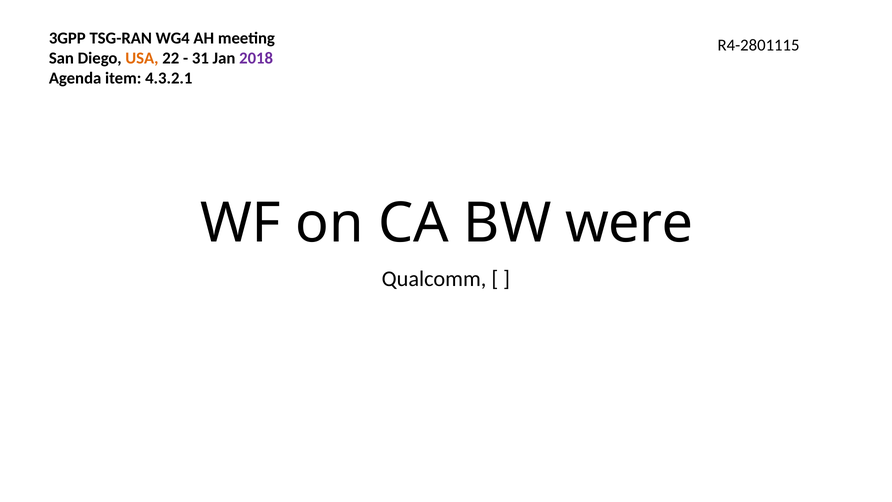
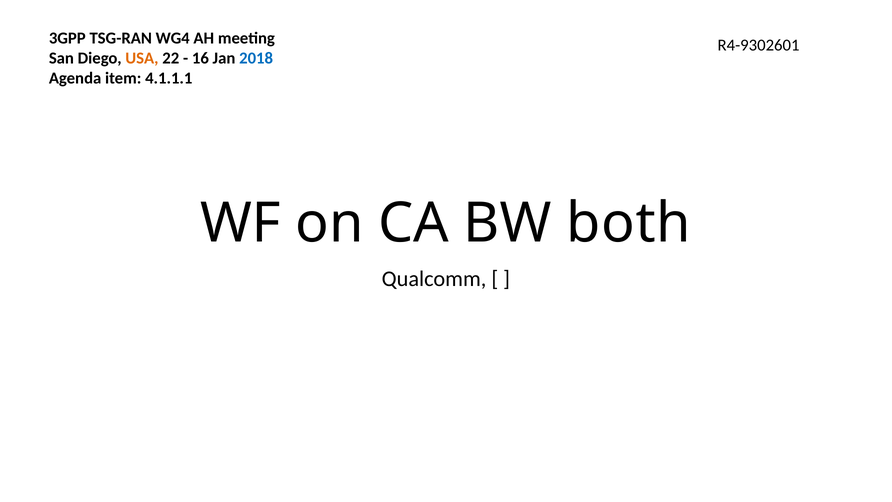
R4-2801115: R4-2801115 -> R4-9302601 (759, 45)
31: 31 -> 16 (200, 58)
2018 colour: purple -> blue (256, 58)
4.3.2.1: 4.3.2.1 -> 4.1.1.1 (169, 78)
were: were -> both (629, 223)
